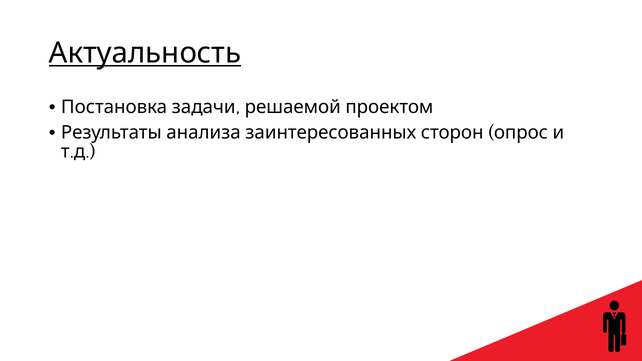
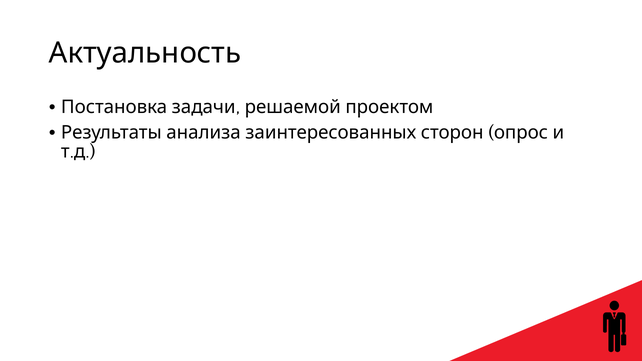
Актуальность underline: present -> none (145, 53)
